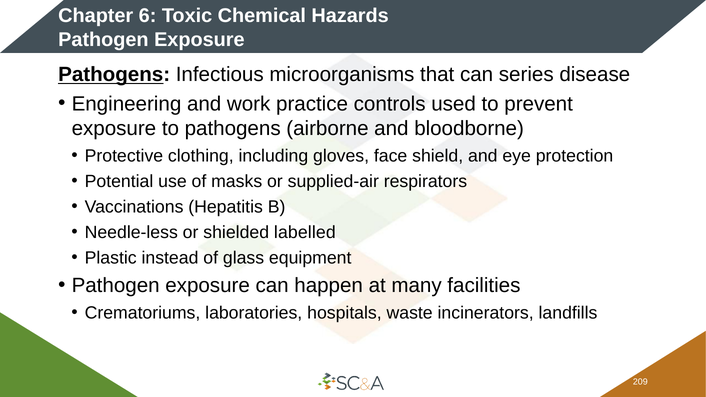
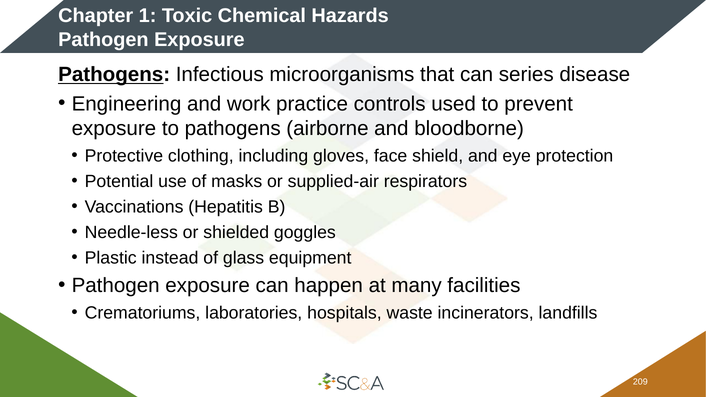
6: 6 -> 1 (148, 16)
labelled: labelled -> goggles (305, 233)
